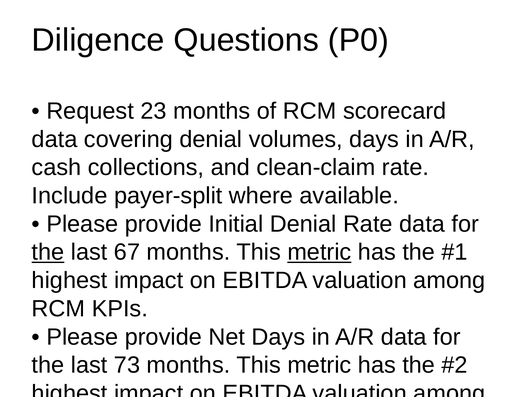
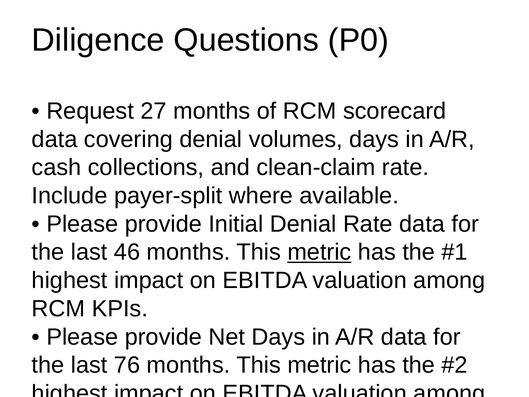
23: 23 -> 27 (154, 111)
the underline: present -> none (48, 252)
67: 67 -> 46 (127, 252)
73: 73 -> 76 (127, 365)
